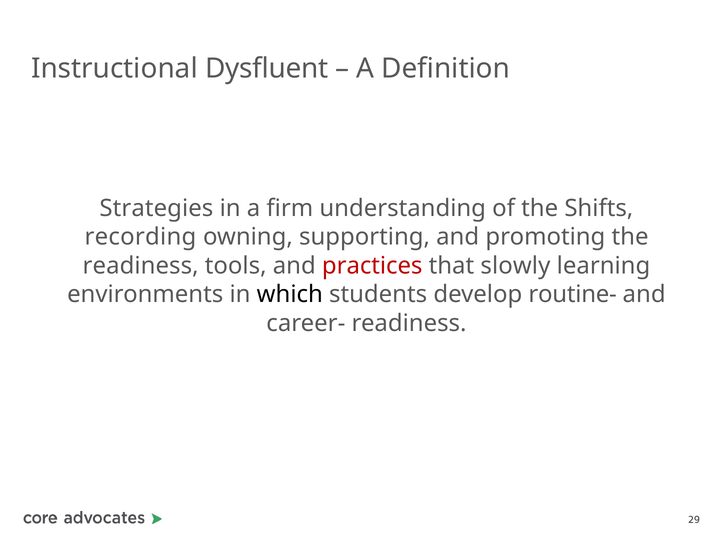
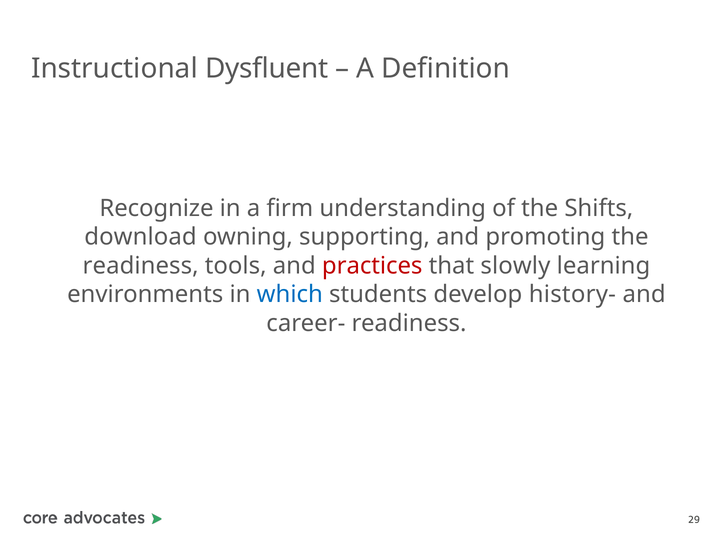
Strategies: Strategies -> Recognize (157, 208)
recording: recording -> download (141, 237)
which colour: black -> blue (290, 295)
routine-: routine- -> history- (572, 295)
